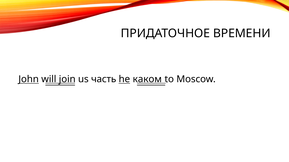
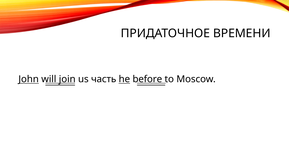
каком: каком -> before (147, 79)
